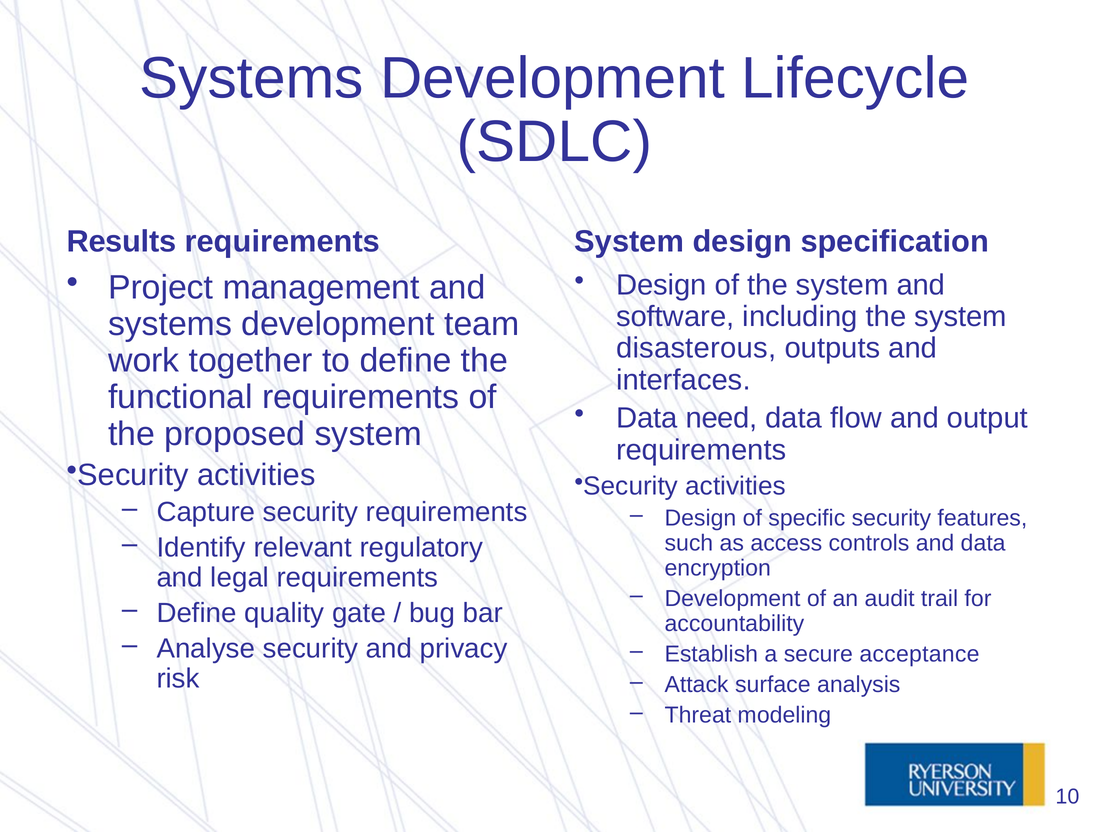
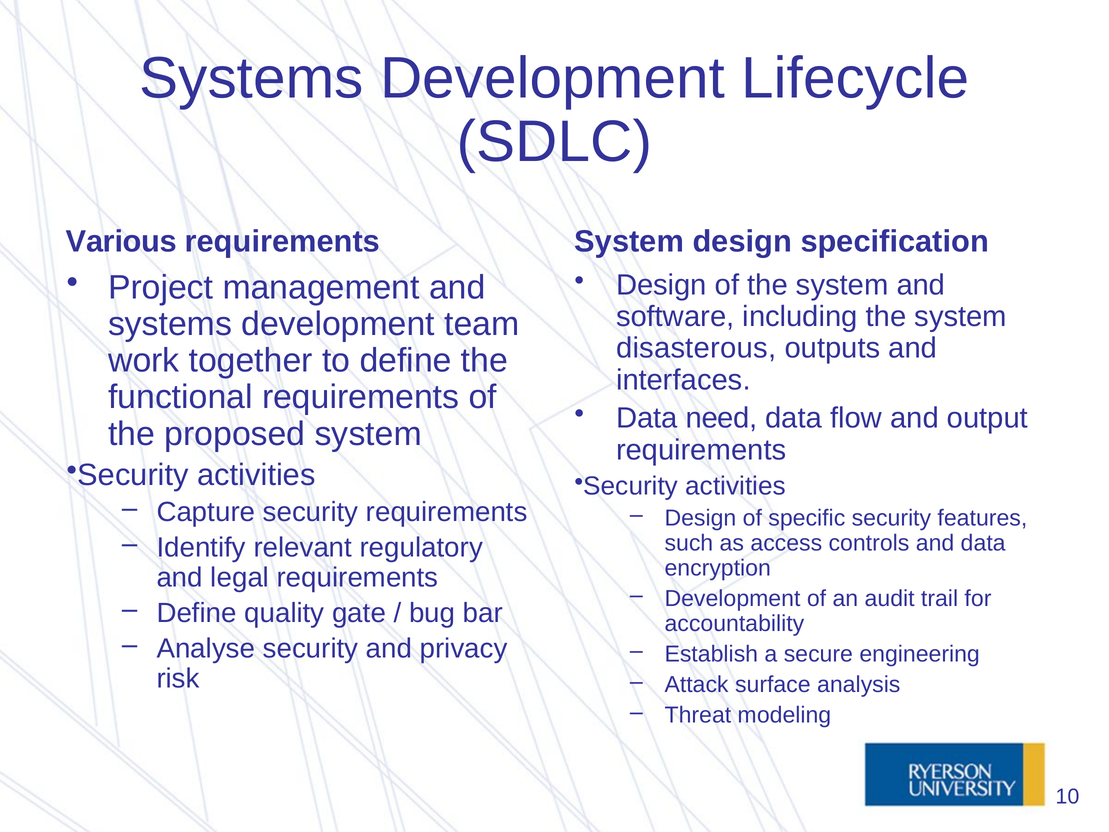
Results: Results -> Various (121, 241)
acceptance: acceptance -> engineering (920, 654)
